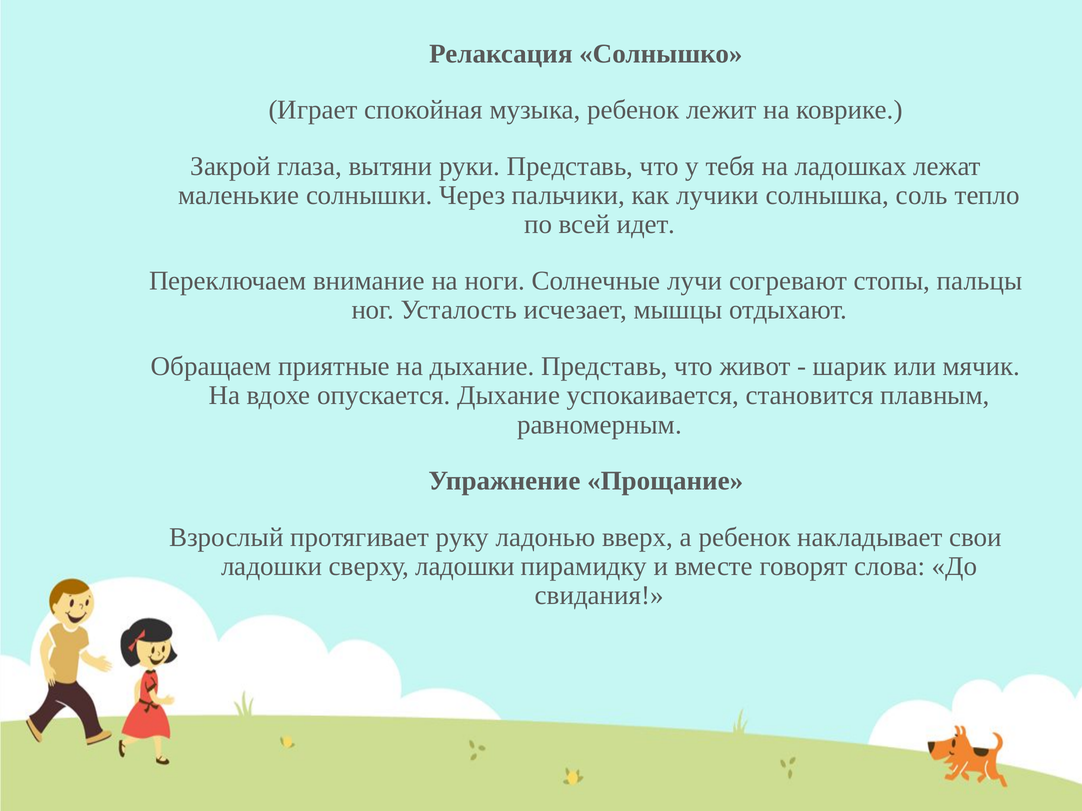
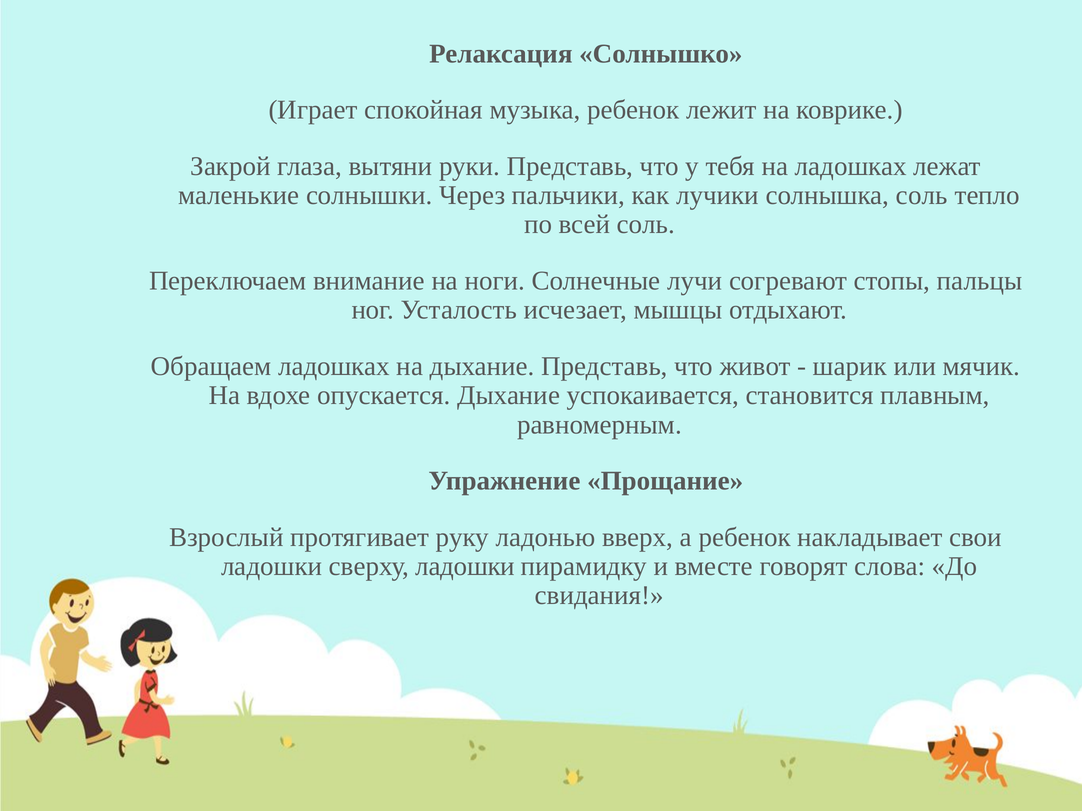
всей идет: идет -> соль (646, 225)
Обращаем приятные: приятные -> ладошках (334, 366)
